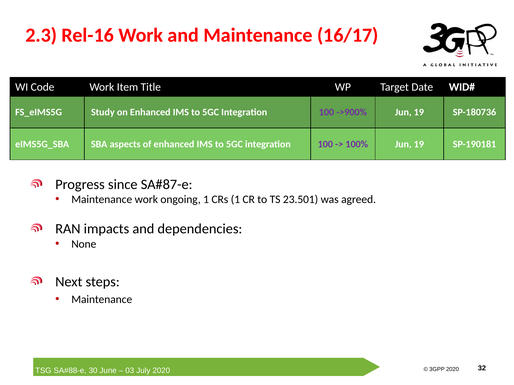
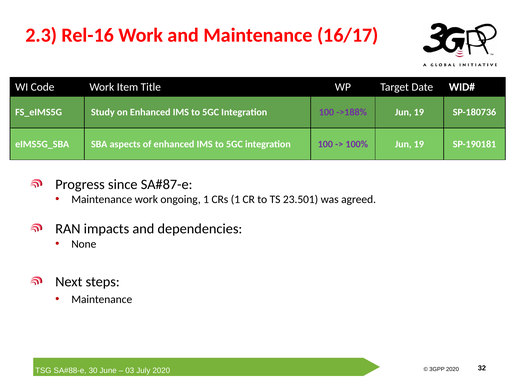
->900%: ->900% -> ->188% (352, 112)
